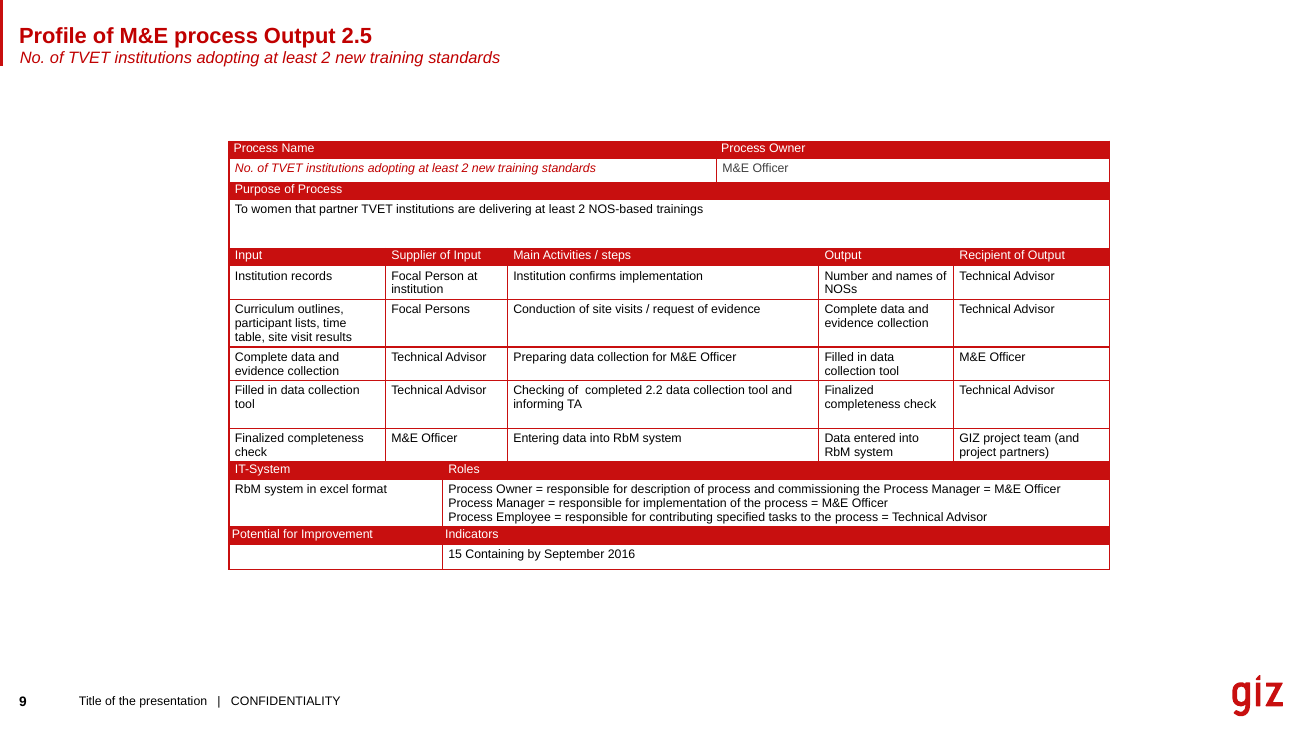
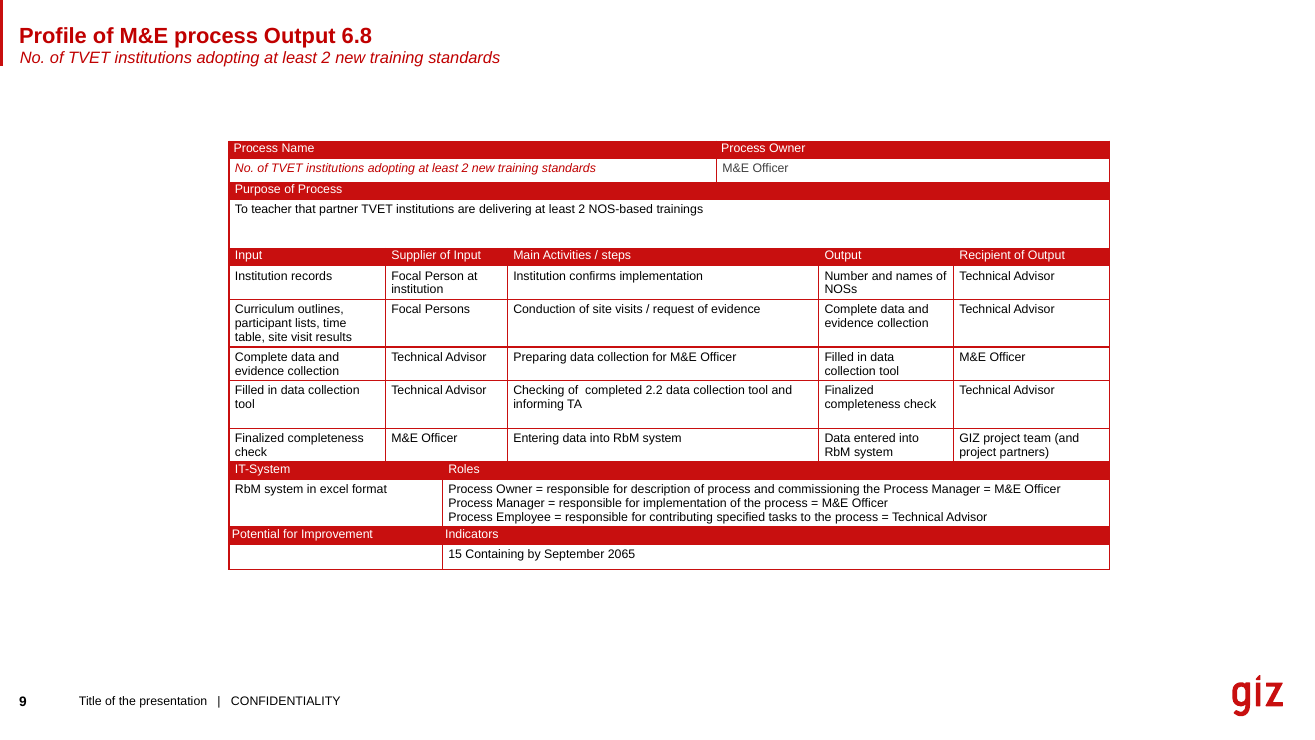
2.5: 2.5 -> 6.8 (357, 36)
women: women -> teacher (272, 210)
2016: 2016 -> 2065 (622, 554)
